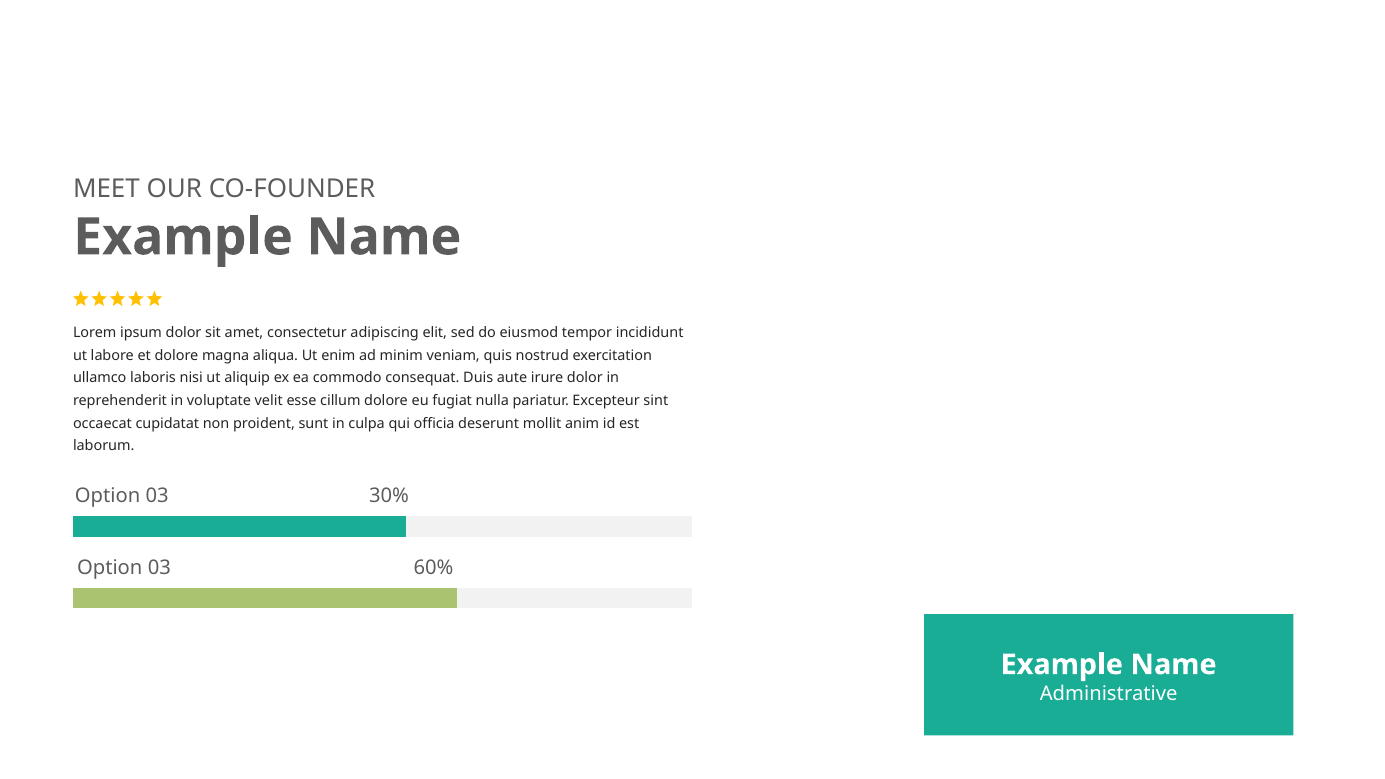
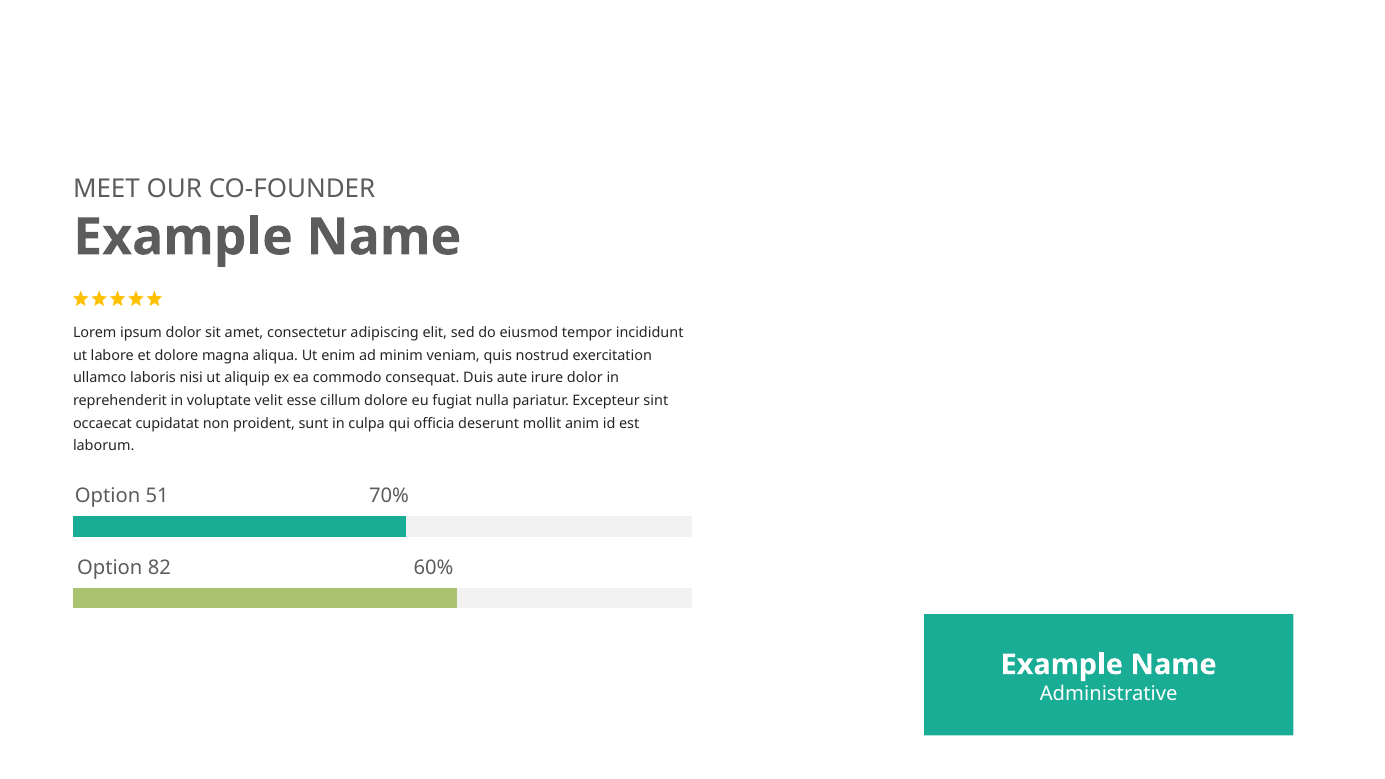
03: 03 -> 51 (157, 496)
30%: 30% -> 70% (389, 496)
03: 03 -> 82 (159, 567)
